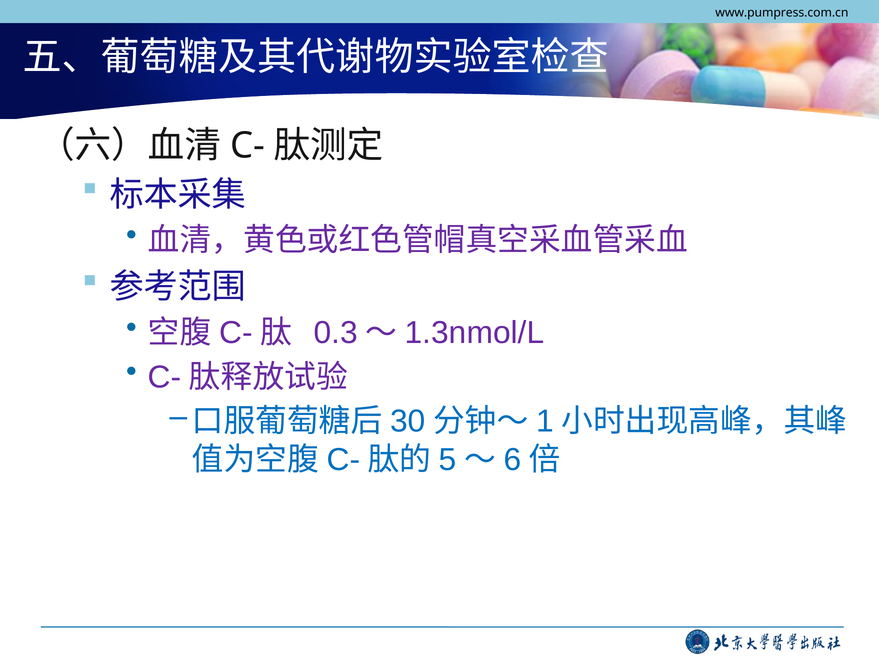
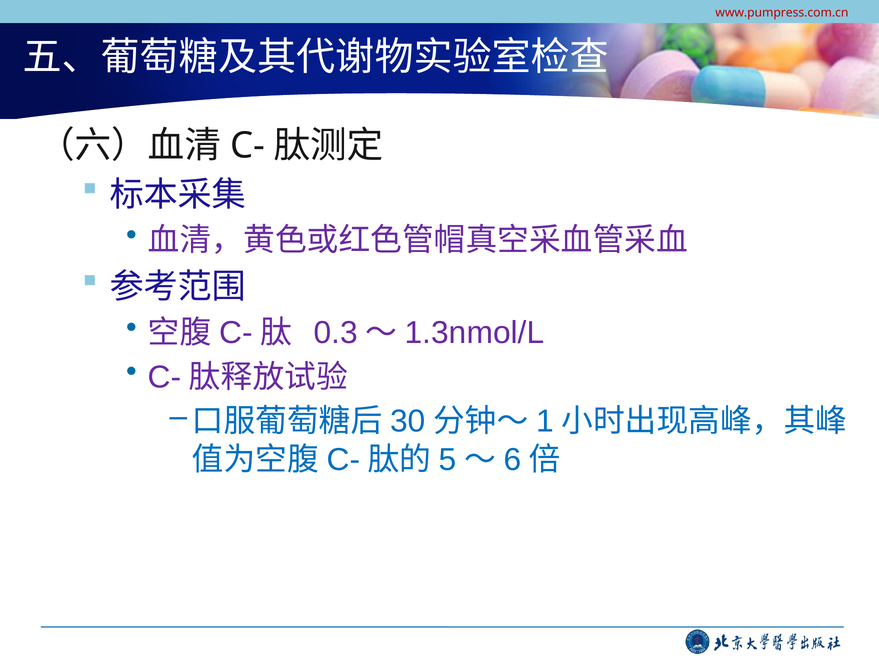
www.pumpress.com.cn colour: black -> red (782, 13)
